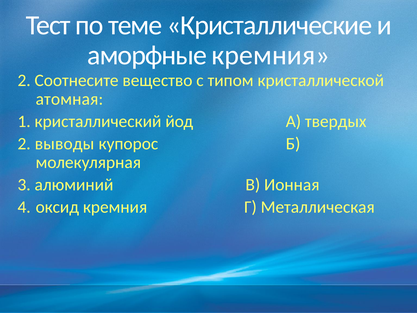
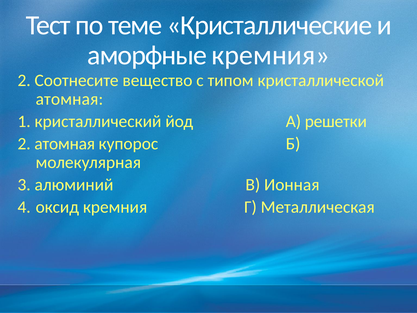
твердых: твердых -> решетки (336, 121)
2 выводы: выводы -> атомная (65, 144)
